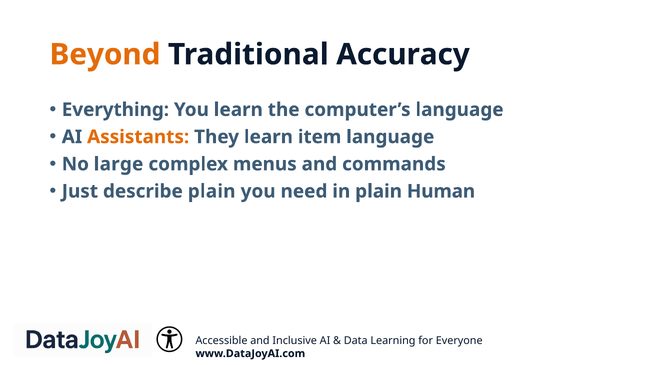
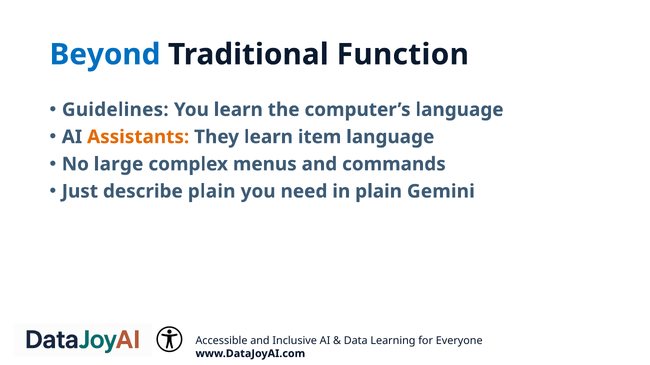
Beyond colour: orange -> blue (105, 55)
Accuracy: Accuracy -> Function (403, 55)
Everything: Everything -> Guidelines (115, 110)
Human: Human -> Gemini (441, 192)
